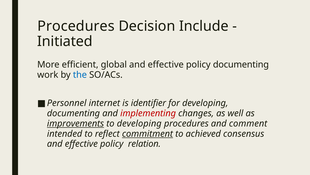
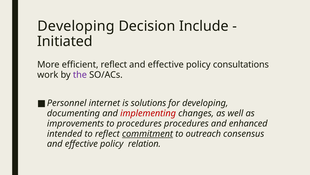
Procedures: Procedures -> Developing (76, 26)
efficient global: global -> reflect (114, 64)
policy documenting: documenting -> consultations (241, 64)
the colour: blue -> purple (80, 75)
identifier: identifier -> solutions (148, 103)
improvements underline: present -> none (75, 123)
to developing: developing -> procedures (139, 123)
comment: comment -> enhanced (248, 123)
achieved: achieved -> outreach (203, 133)
